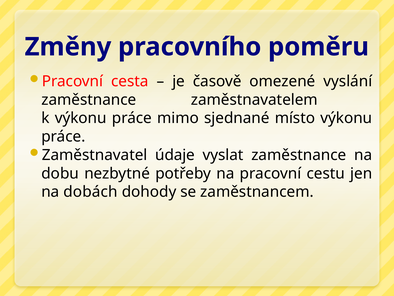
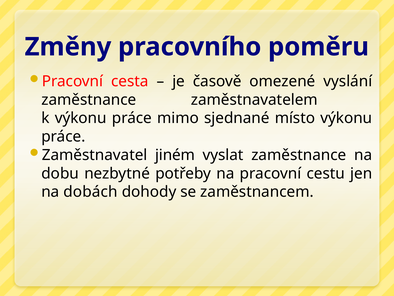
údaje: údaje -> jiném (175, 155)
